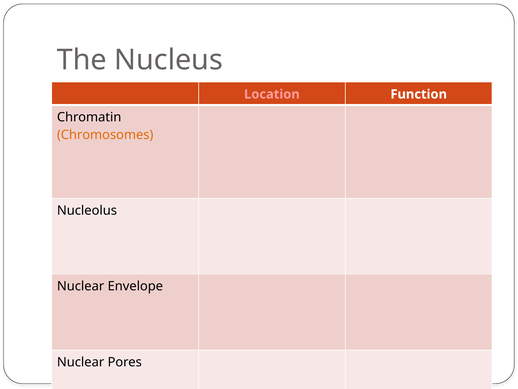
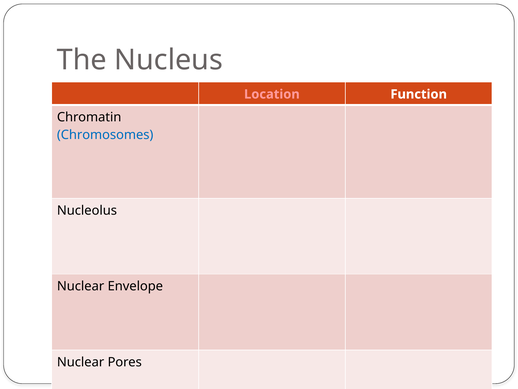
Chromosomes colour: orange -> blue (105, 135)
